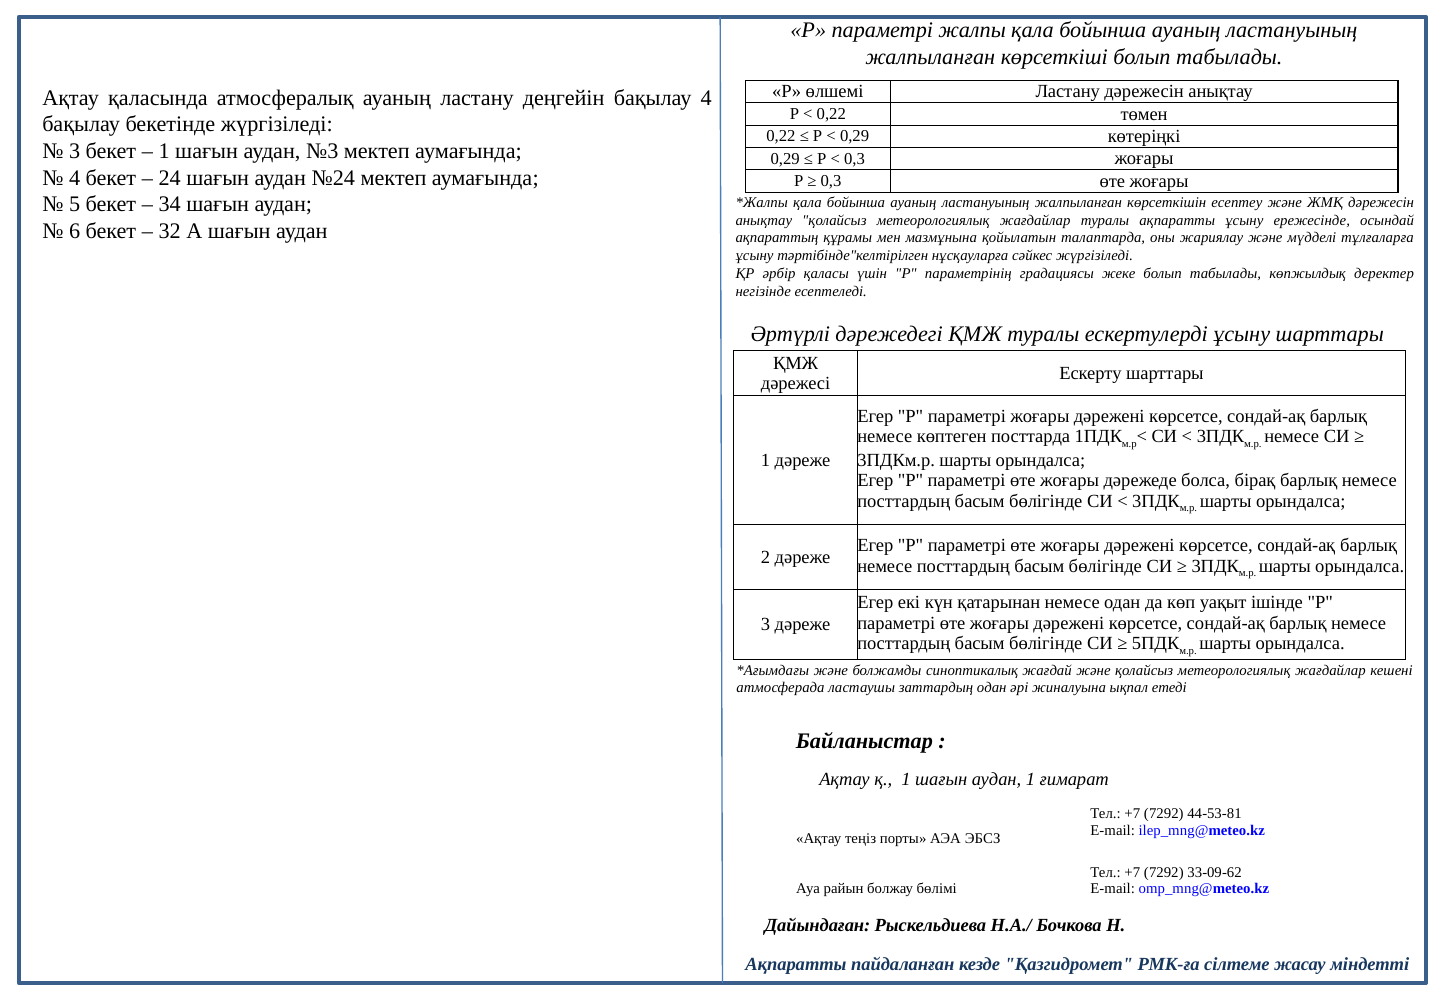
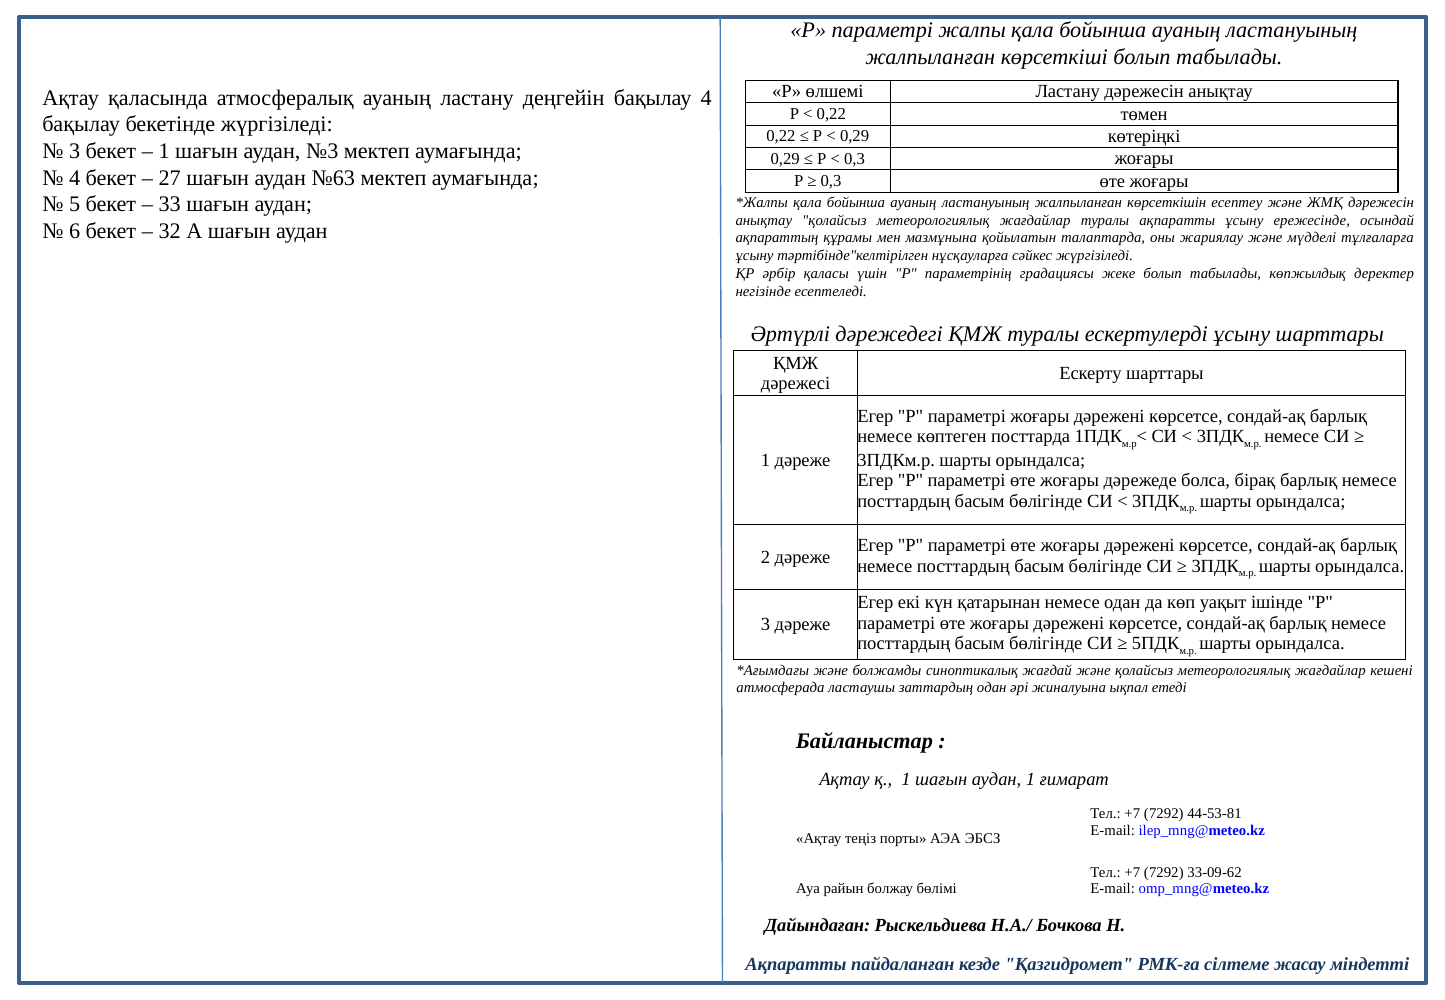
24: 24 -> 27 (170, 178)
№24: №24 -> №63 (333, 178)
34: 34 -> 33 (170, 205)
